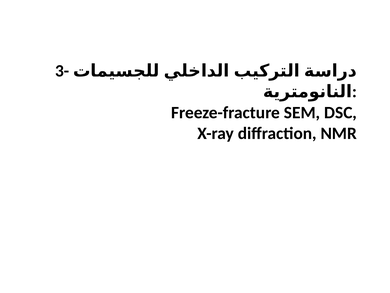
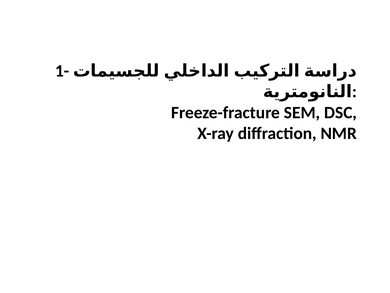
3-: 3- -> 1- (62, 71)
